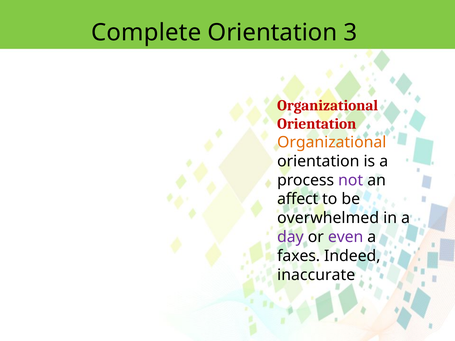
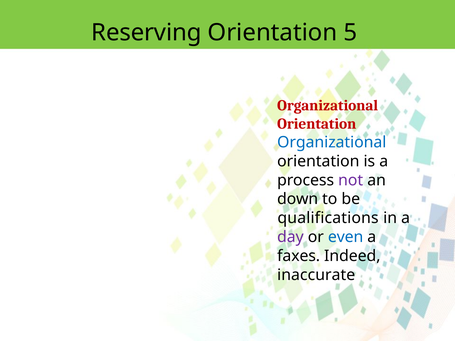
Complete: Complete -> Reserving (146, 32)
3: 3 -> 5 (350, 32)
Organizational colour: orange -> blue (332, 142)
affect: affect -> down (298, 199)
overwhelmed: overwhelmed -> qualifications (328, 218)
even colour: purple -> blue (346, 237)
